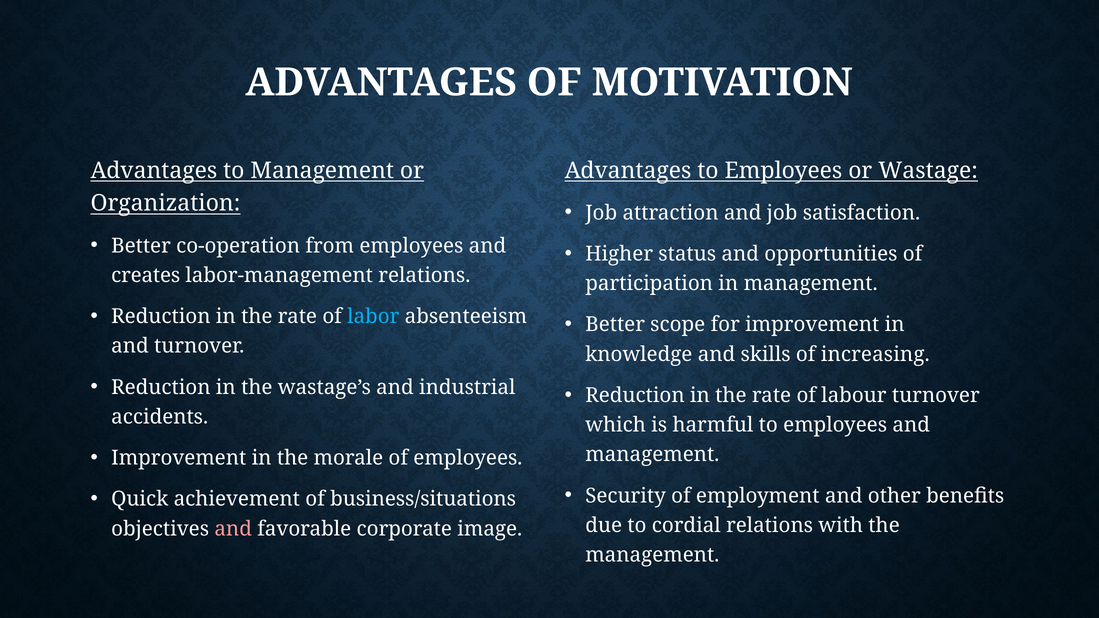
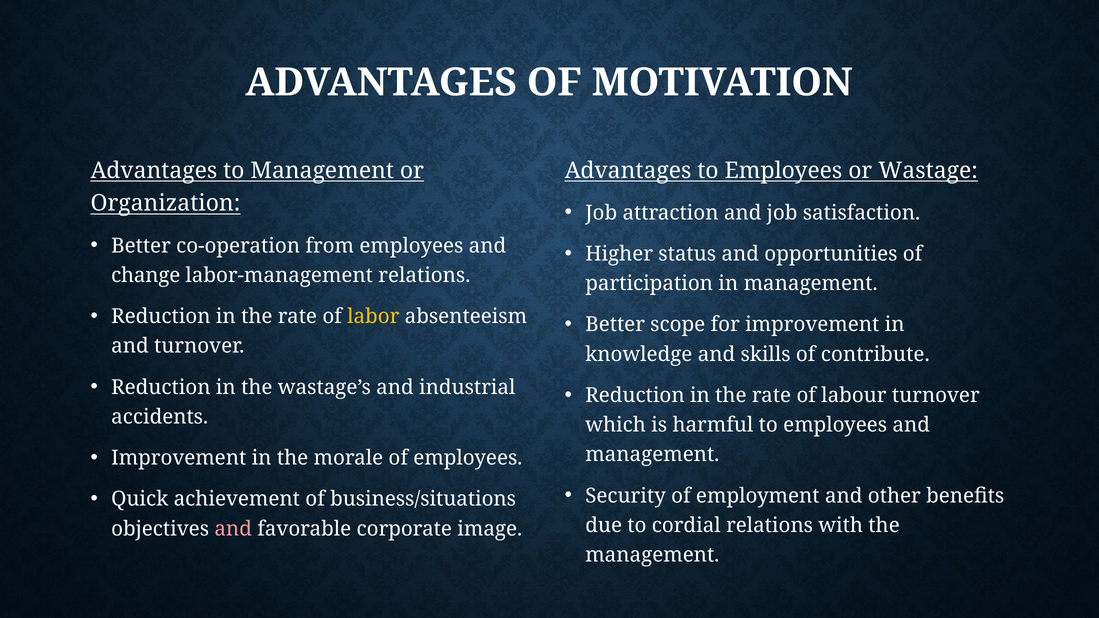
creates: creates -> change (146, 275)
labor colour: light blue -> yellow (373, 317)
increasing: increasing -> contribute (875, 354)
